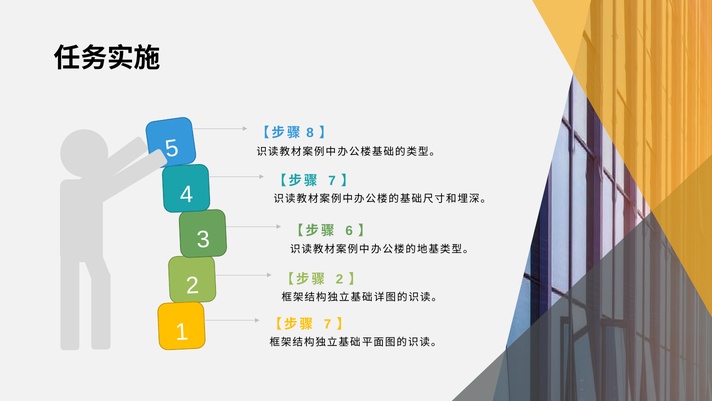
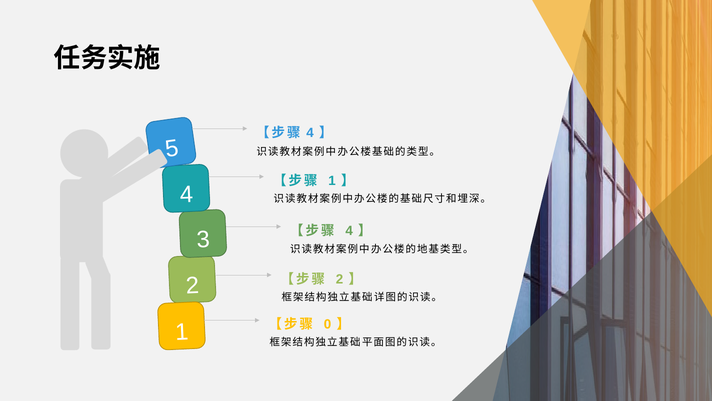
8: 8 -> 4 (310, 133)
7: 7 -> 1 (332, 181)
6: 6 -> 4 (349, 231)
7: 7 -> 0 (328, 324)
